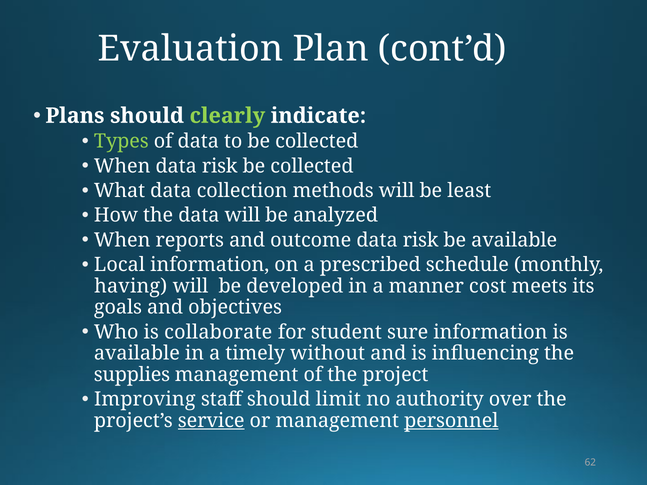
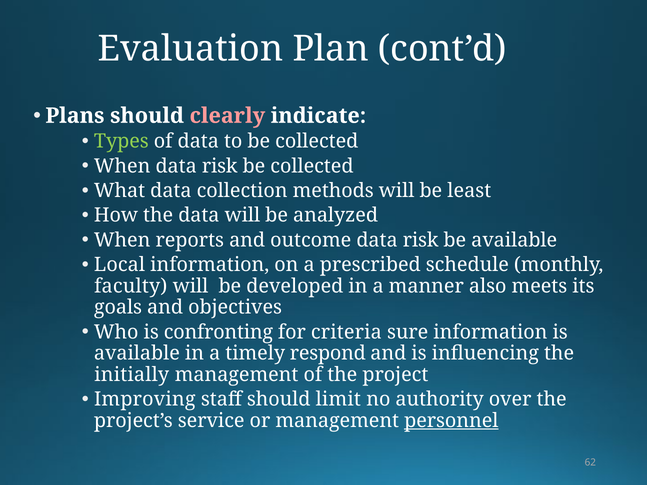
clearly colour: light green -> pink (227, 116)
having: having -> faculty (131, 286)
cost: cost -> also (488, 286)
collaborate: collaborate -> confronting (218, 332)
student: student -> criteria (346, 332)
without: without -> respond (328, 354)
supplies: supplies -> initially (132, 375)
service underline: present -> none (211, 421)
